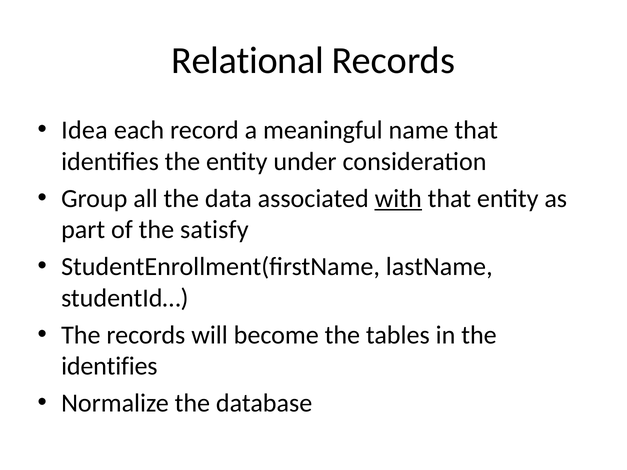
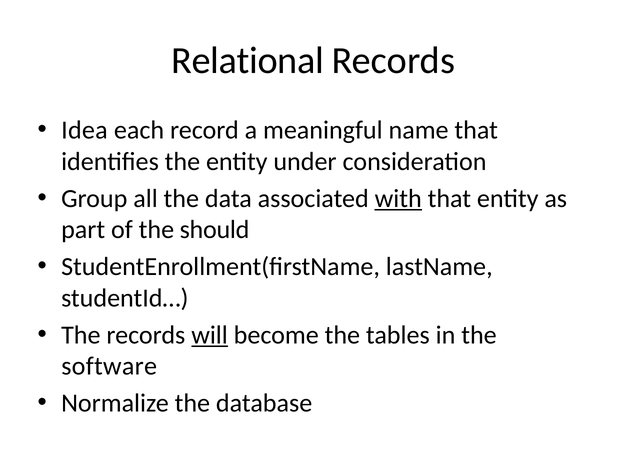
satisfy: satisfy -> should (215, 230)
will underline: none -> present (210, 335)
identifies: identifies -> software (109, 367)
